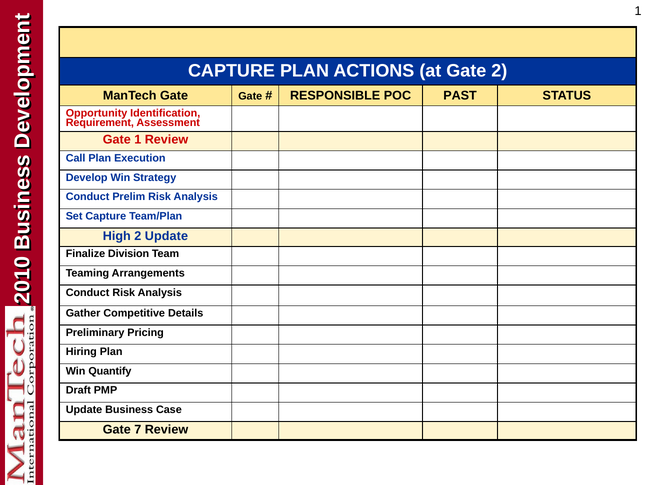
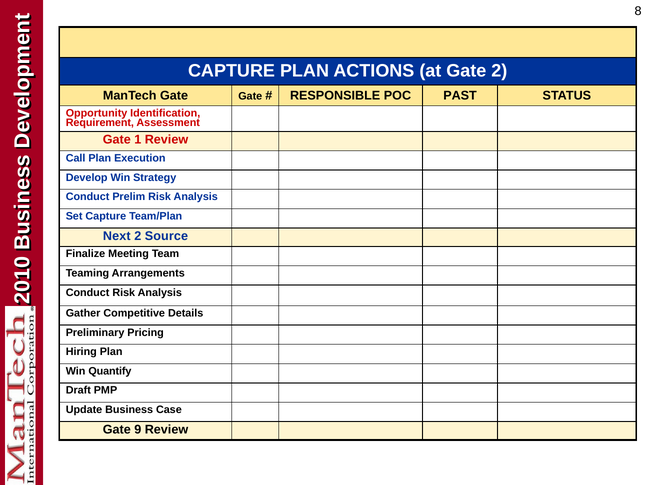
1: 1 -> 8 (638, 11)
High: High -> Next (117, 236)
2 Update: Update -> Source (166, 236)
Division: Division -> Meeting (128, 254)
7: 7 -> 9 (138, 430)
